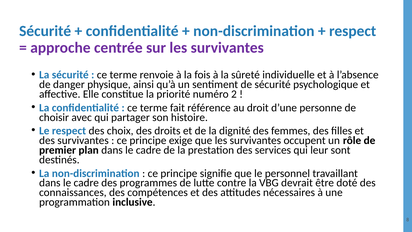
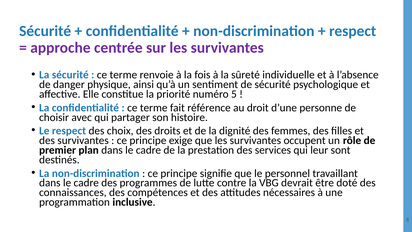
2: 2 -> 5 (234, 94)
